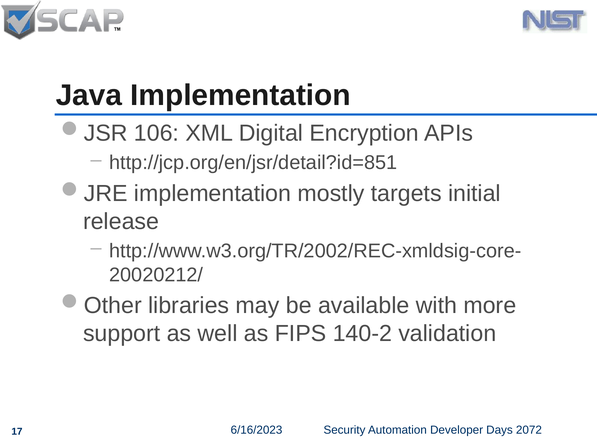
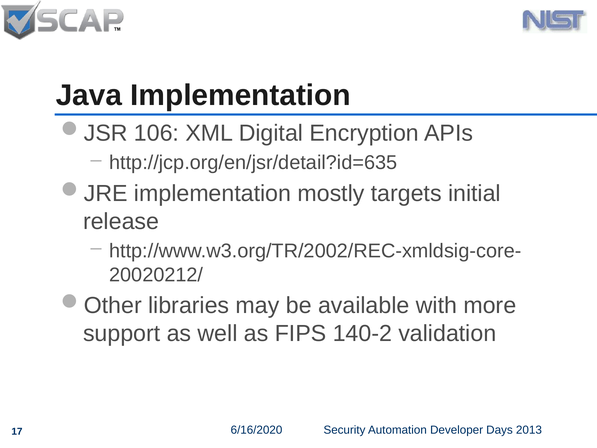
http://jcp.org/en/jsr/detail?id=851: http://jcp.org/en/jsr/detail?id=851 -> http://jcp.org/en/jsr/detail?id=635 (253, 163)
6/16/2023: 6/16/2023 -> 6/16/2020 (256, 430)
2072: 2072 -> 2013 (529, 430)
